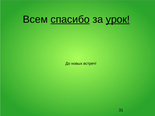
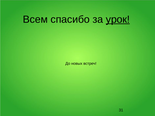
спасибо underline: present -> none (70, 19)
